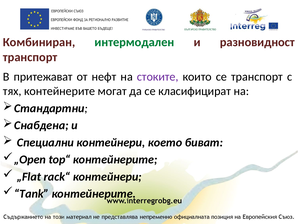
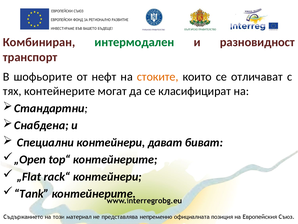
притежават: притежават -> шофьорите (43, 77)
стоките colour: purple -> orange (158, 77)
се транспорт: транспорт -> отличават (257, 77)
което: което -> дават (165, 142)
